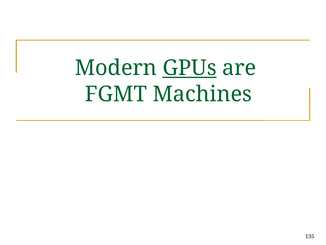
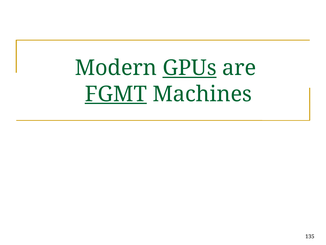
FGMT underline: none -> present (116, 94)
